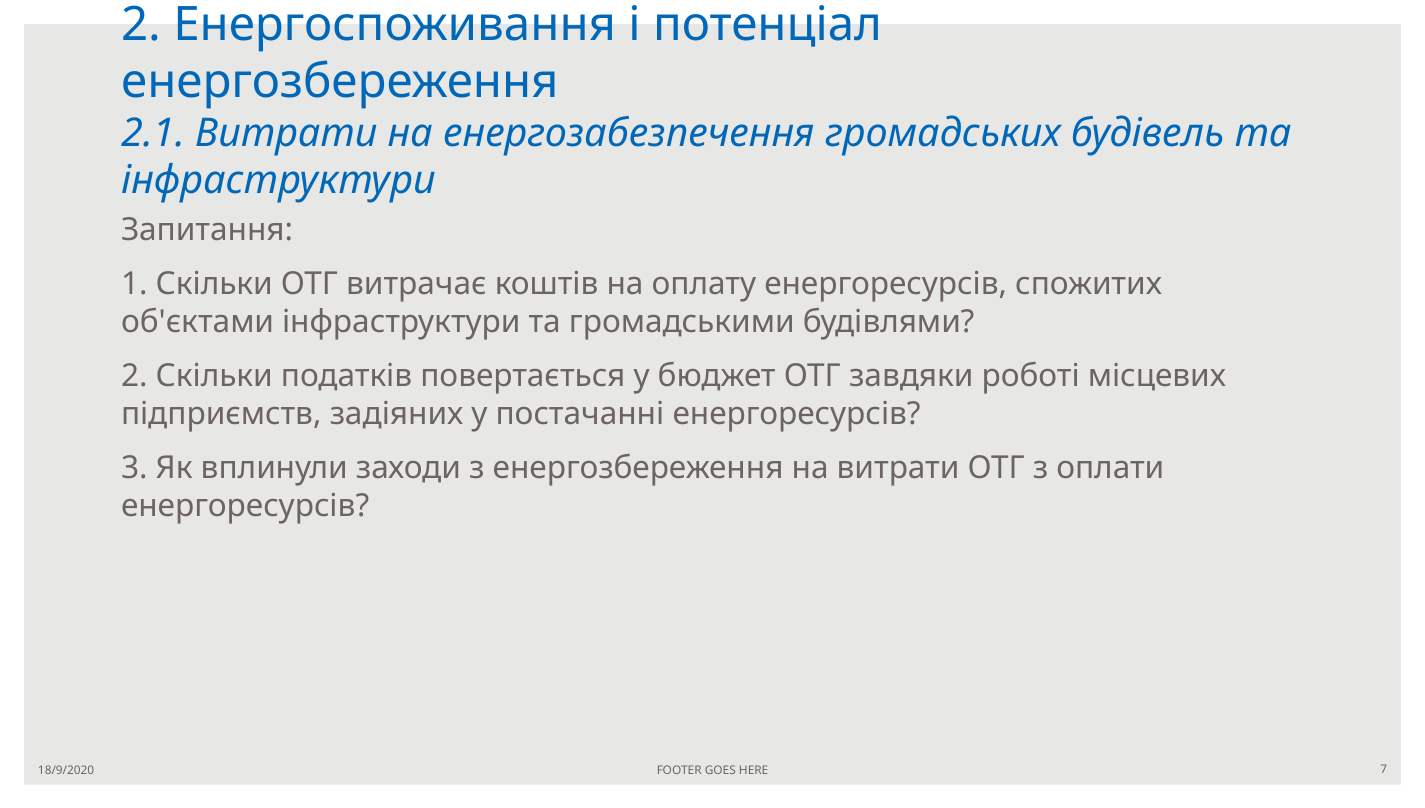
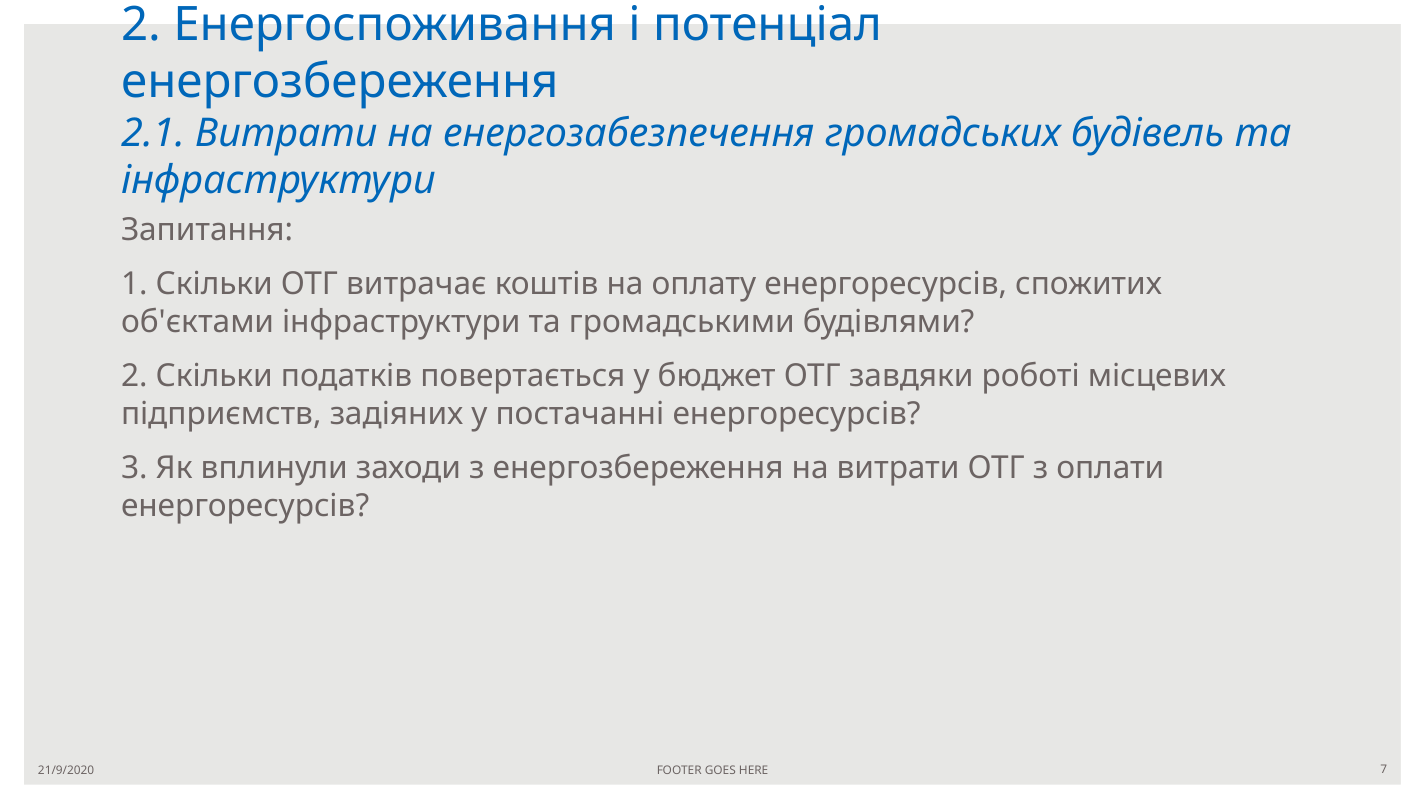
18/9/2020: 18/9/2020 -> 21/9/2020 (66, 770)
